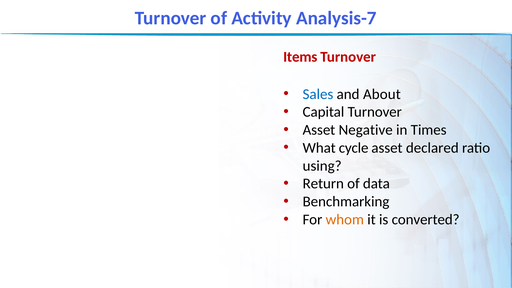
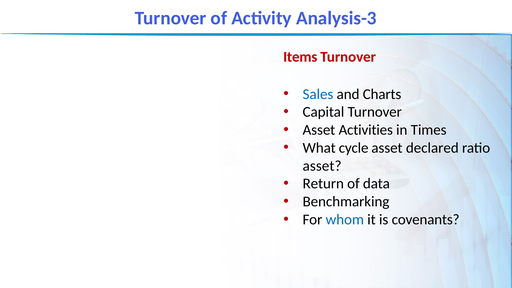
Analysis-7: Analysis-7 -> Analysis-3 (336, 18)
About: About -> Charts (382, 94)
Negative: Negative -> Activities (366, 130)
using: using -> asset (322, 166)
whom colour: orange -> blue (345, 220)
converted: converted -> covenants (426, 220)
